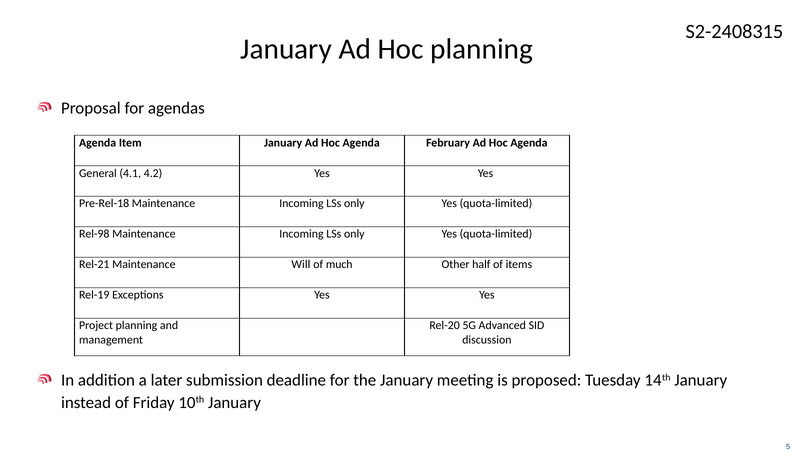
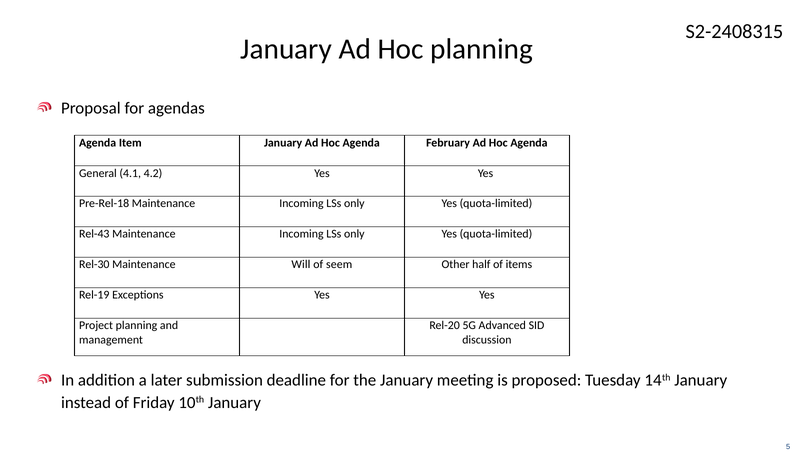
Rel-98: Rel-98 -> Rel-43 (94, 234)
Rel-21: Rel-21 -> Rel-30 (94, 265)
much: much -> seem (339, 265)
